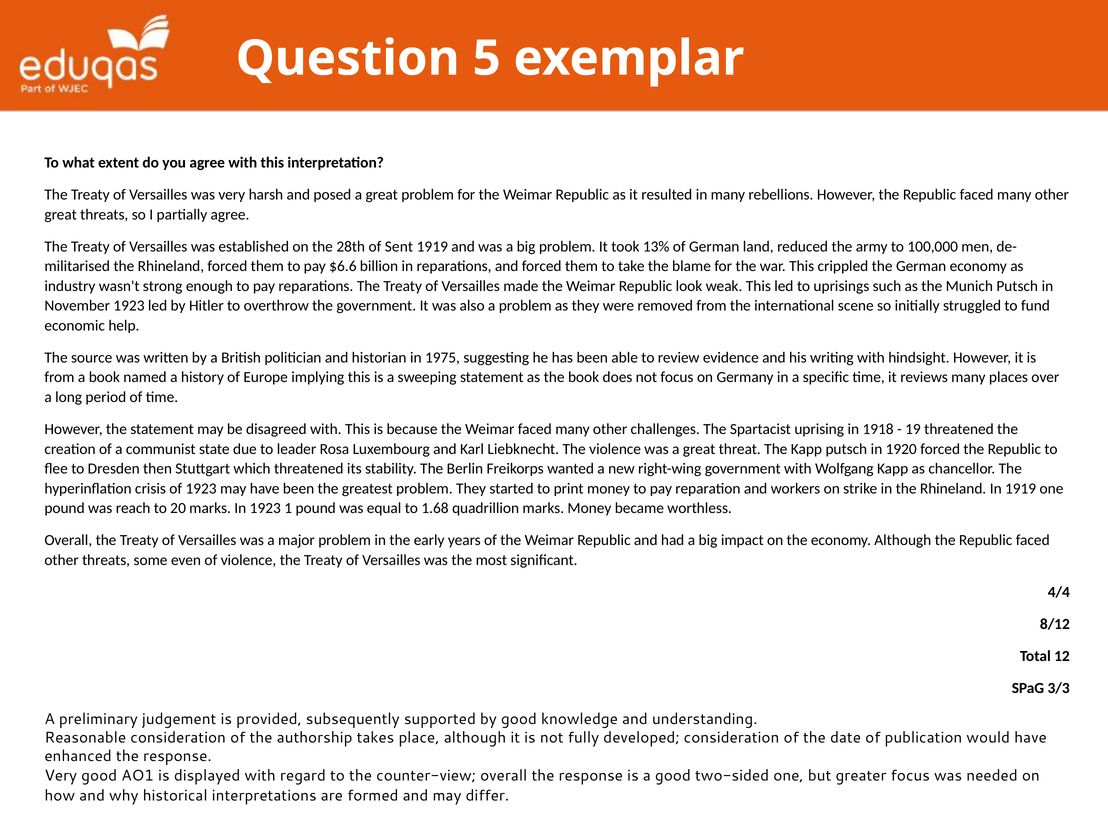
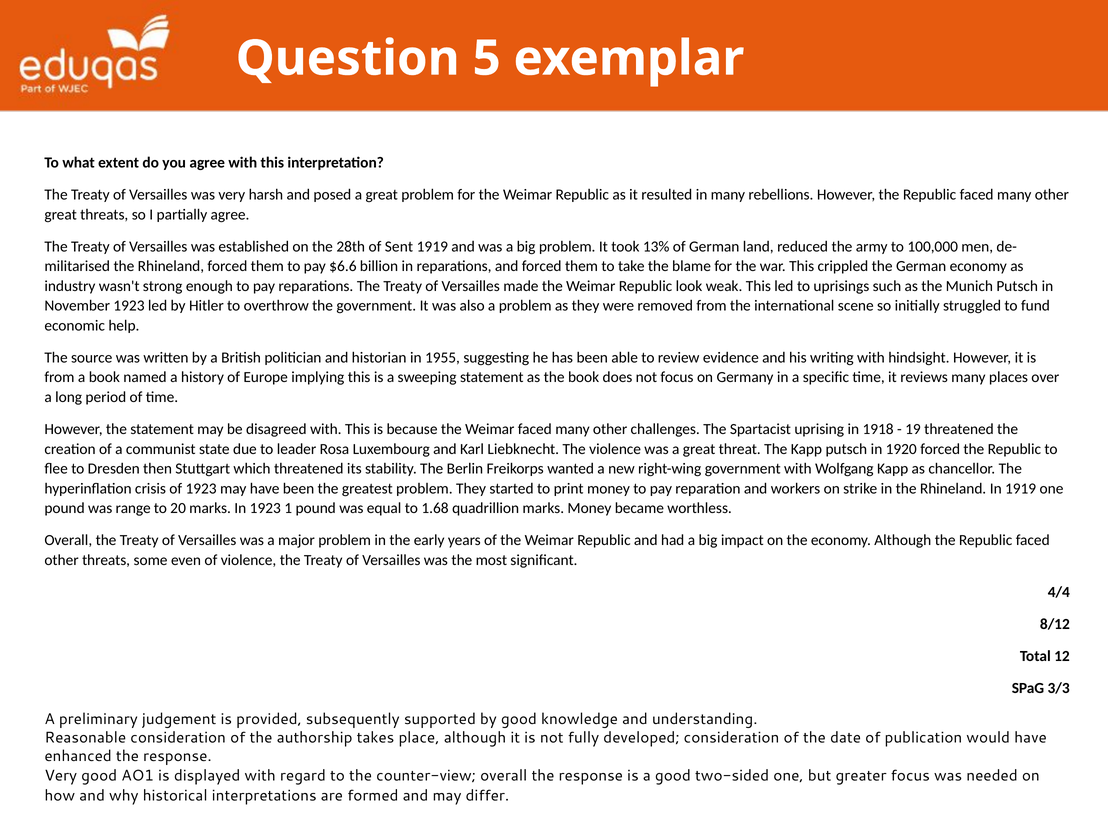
1975: 1975 -> 1955 (442, 358)
reach: reach -> range (133, 508)
